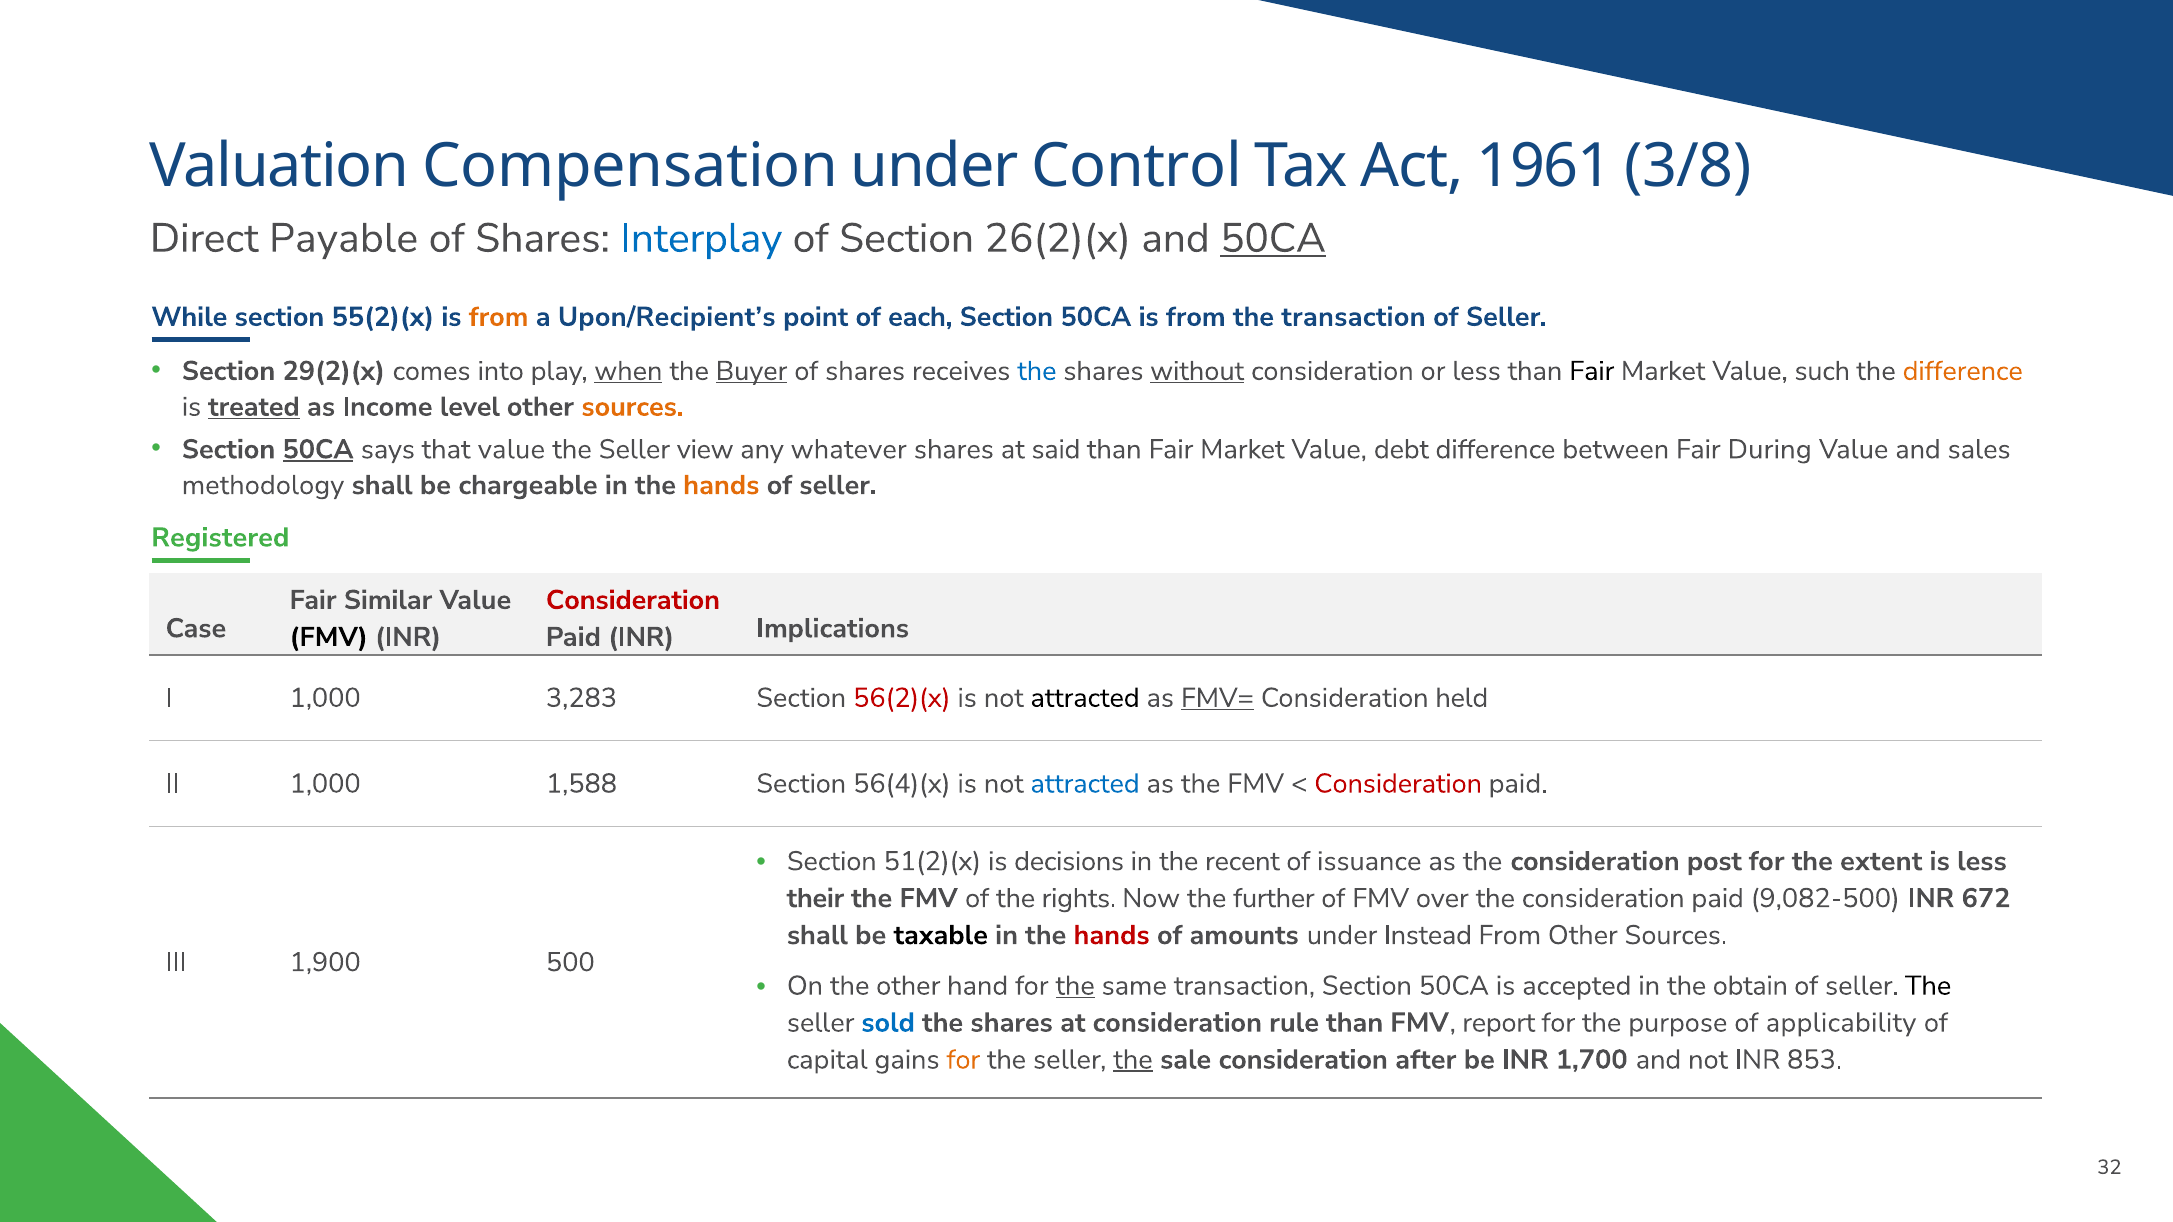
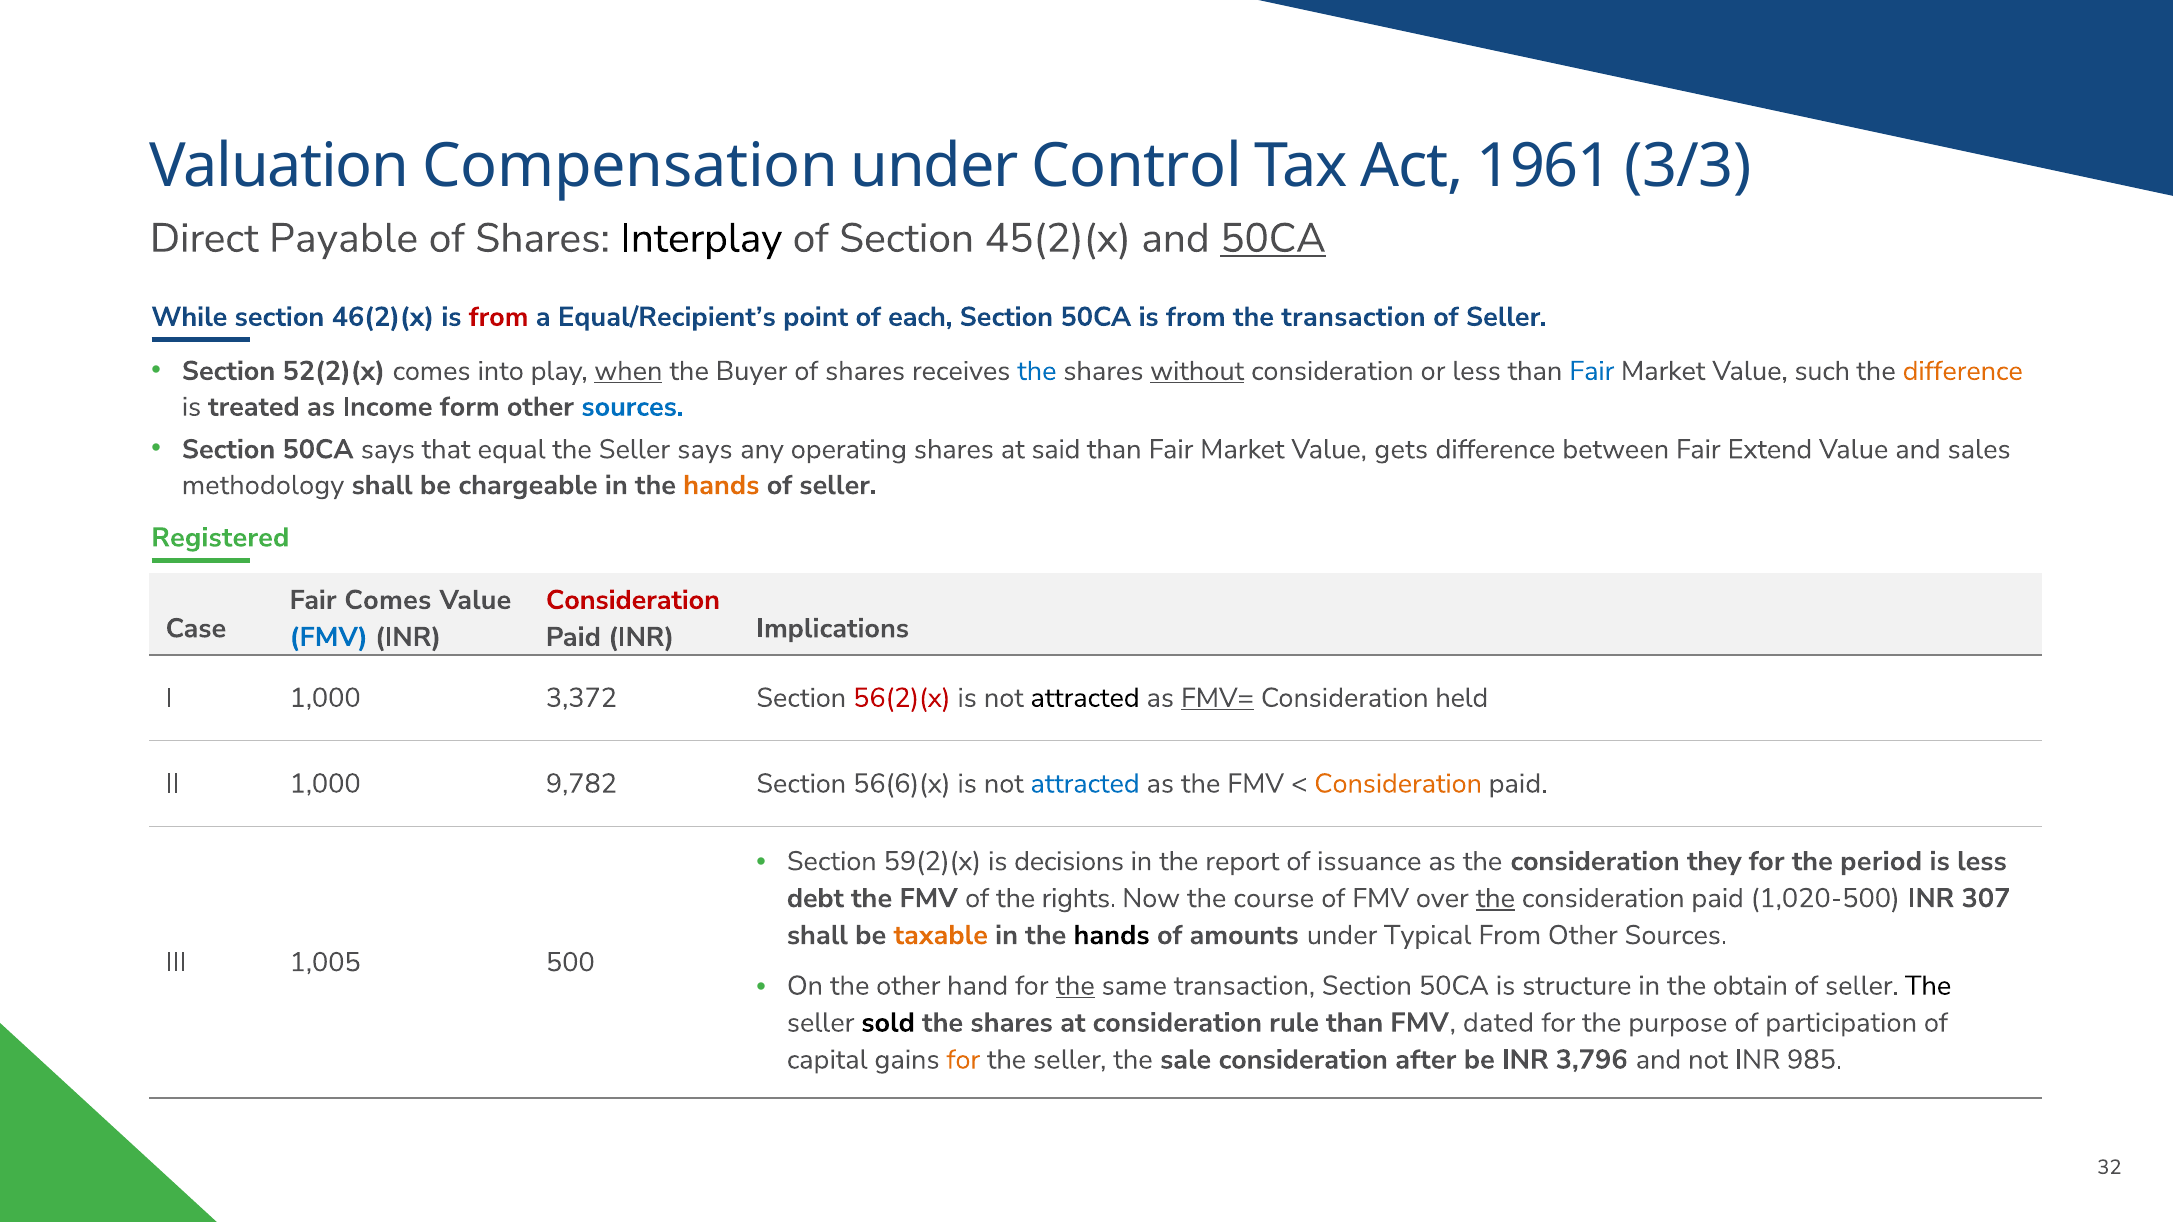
3/8: 3/8 -> 3/3 (1688, 166)
Interplay colour: blue -> black (701, 238)
26(2)(x: 26(2)(x -> 45(2)(x (1058, 238)
55(2)(x: 55(2)(x -> 46(2)(x (383, 317)
from colour: orange -> red (499, 317)
Upon/Recipient’s: Upon/Recipient’s -> Equal/Recipient’s (667, 317)
29(2)(x: 29(2)(x -> 52(2)(x (334, 371)
Buyer underline: present -> none (752, 371)
Fair colour: black -> blue (1592, 371)
treated underline: present -> none (254, 407)
level: level -> form (470, 407)
sources colour: orange -> blue (632, 407)
50CA underline: present -> none (318, 449)
that value: value -> equal (512, 449)
Seller view: view -> says (705, 449)
whatever: whatever -> operating (849, 449)
debt: debt -> gets (1401, 449)
During: During -> Extend (1770, 449)
Fair Similar: Similar -> Comes (388, 600)
FMV colour: black -> blue (329, 637)
3,283: 3,283 -> 3,372 (581, 698)
1,588: 1,588 -> 9,782 (581, 784)
56(4)(x: 56(4)(x -> 56(6)(x (902, 784)
Consideration colour: red -> orange (1398, 784)
51(2)(x: 51(2)(x -> 59(2)(x (932, 861)
recent: recent -> report (1242, 861)
post: post -> they (1714, 861)
extent: extent -> period (1881, 861)
their: their -> debt (815, 898)
further: further -> course (1274, 898)
the underline: none -> present (1495, 898)
9,082-500: 9,082-500 -> 1,020-500 (1825, 898)
672: 672 -> 307 (1986, 898)
taxable colour: black -> orange (941, 935)
hands colour: red -> black (1112, 935)
Instead: Instead -> Typical (1428, 935)
1,900: 1,900 -> 1,005 (325, 962)
accepted: accepted -> structure (1577, 986)
sold colour: blue -> black (888, 1023)
report: report -> dated (1498, 1023)
applicability: applicability -> participation (1841, 1023)
the underline: present -> none (1133, 1060)
1,700: 1,700 -> 3,796 (1592, 1060)
853: 853 -> 985 (1815, 1060)
